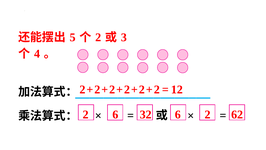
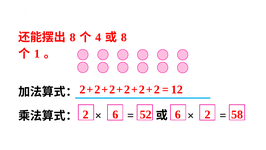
5: 5 -> 8 (73, 37)
2: 2 -> 4 (98, 37)
3: 3 -> 8 (124, 37)
4: 4 -> 1 (37, 54)
32: 32 -> 52 (146, 114)
62: 62 -> 58 (237, 114)
